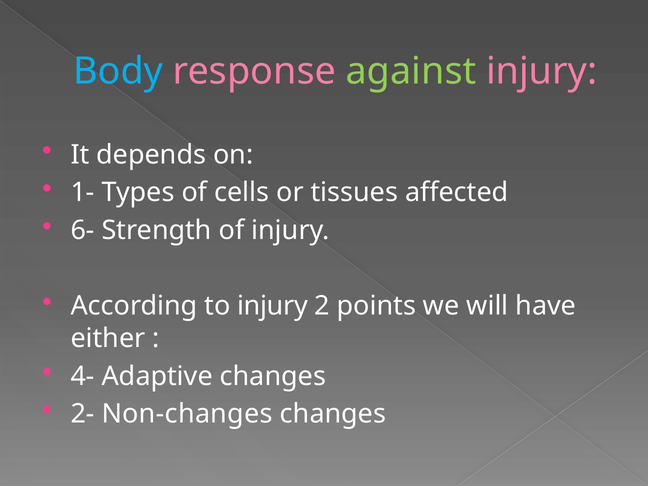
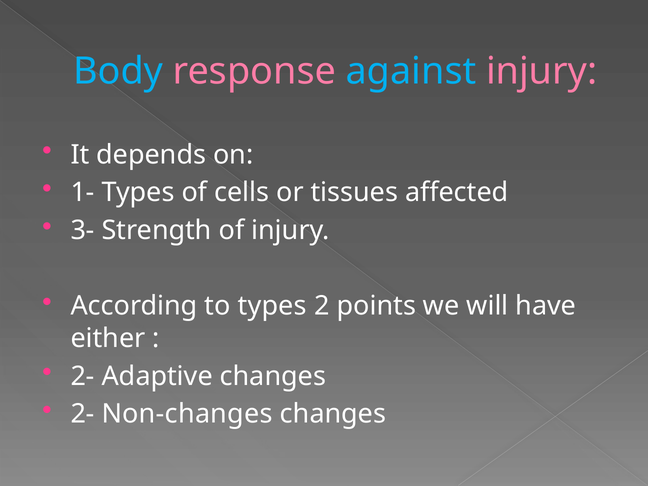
against colour: light green -> light blue (411, 71)
6-: 6- -> 3- (83, 230)
to injury: injury -> types (272, 306)
4-: 4- -> 2- (83, 376)
